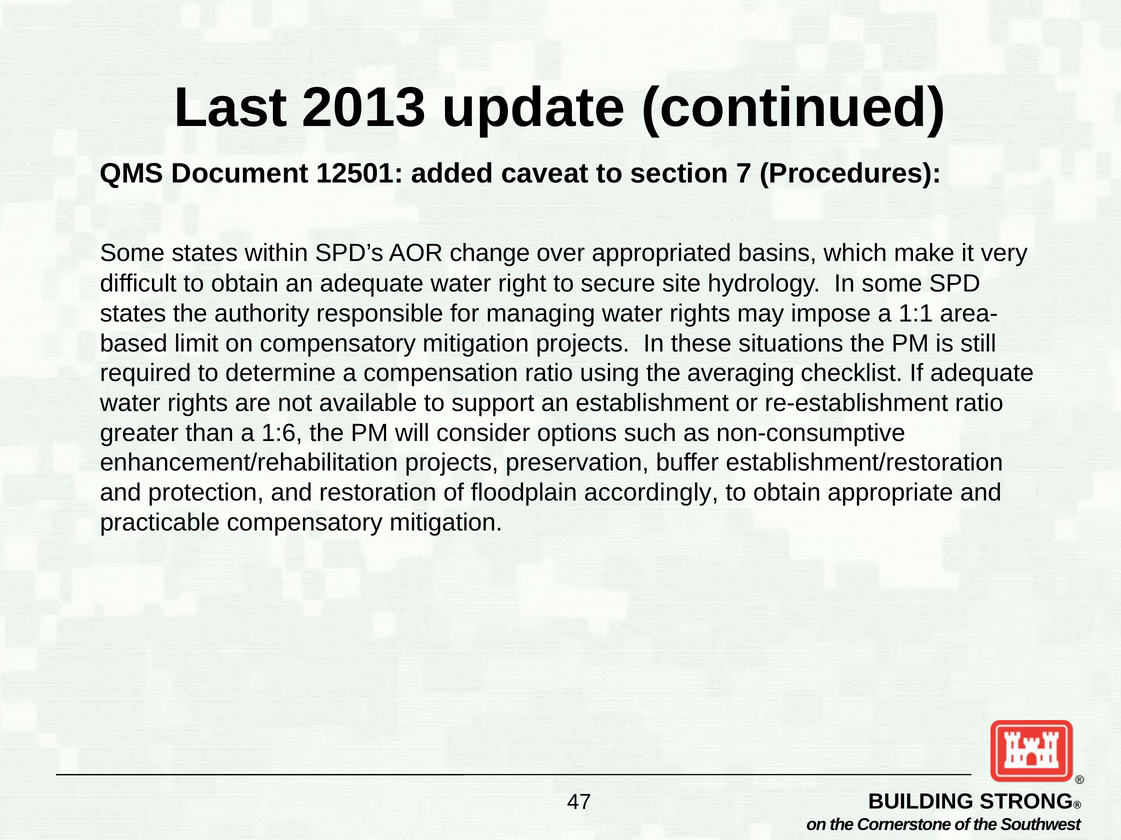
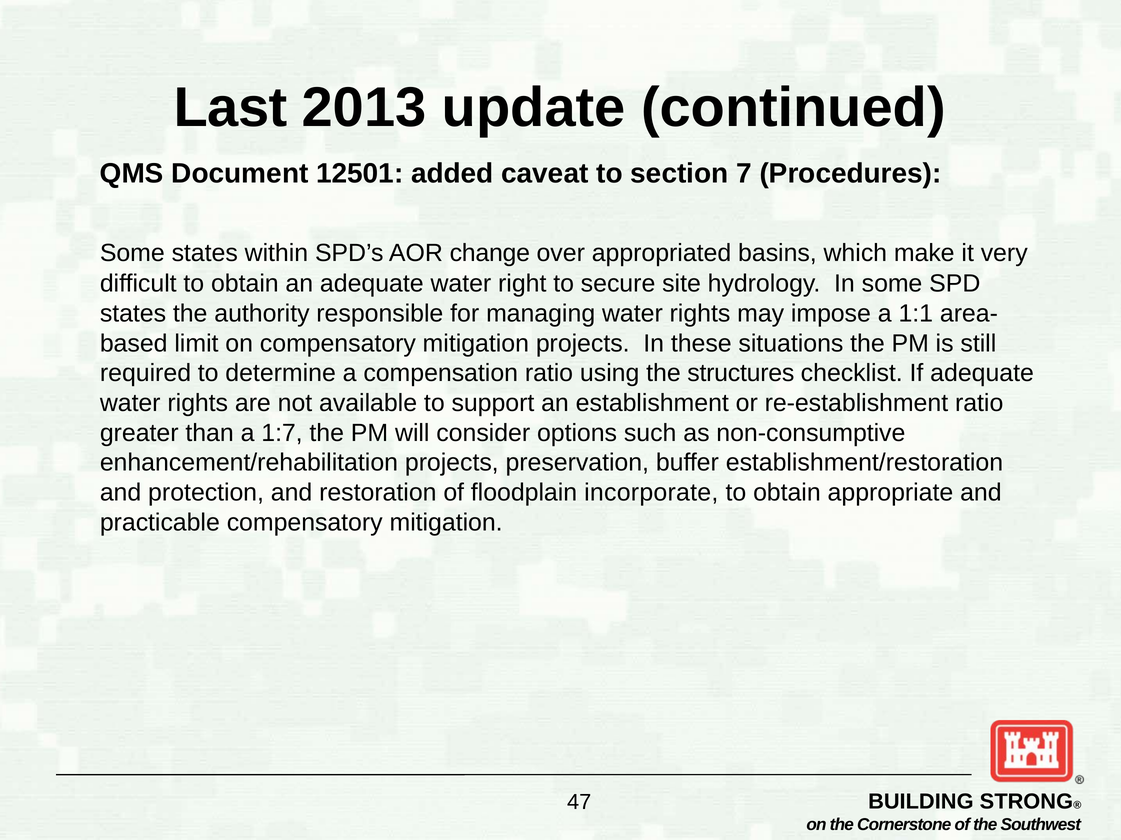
averaging: averaging -> structures (741, 374)
1:6: 1:6 -> 1:7 (282, 433)
accordingly: accordingly -> incorporate (651, 493)
